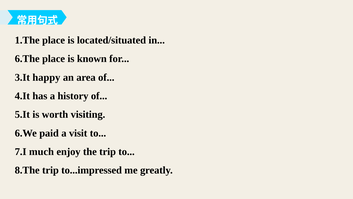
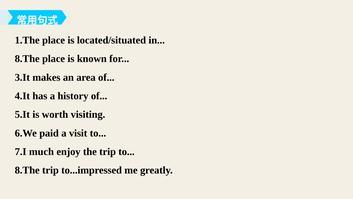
6.The: 6.The -> 8.The (27, 59)
happy: happy -> makes (46, 77)
